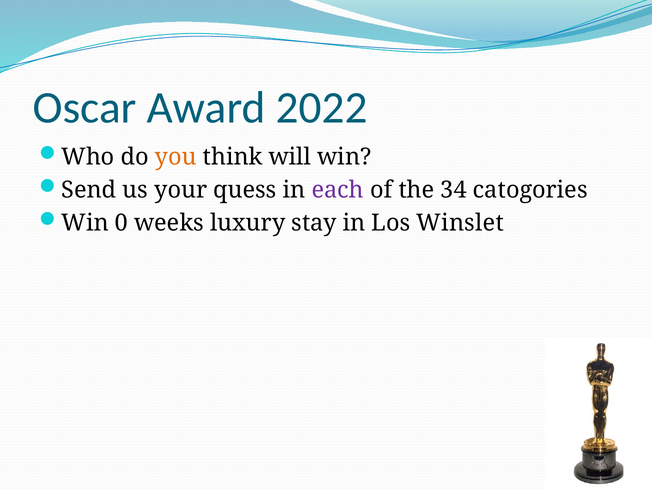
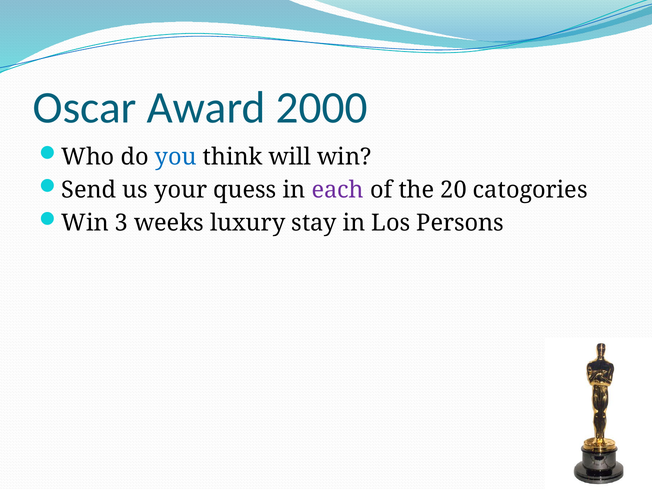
2022: 2022 -> 2000 (322, 108)
you colour: orange -> blue (176, 157)
34: 34 -> 20 (454, 190)
0: 0 -> 3 (121, 223)
Winslet: Winslet -> Persons (460, 223)
